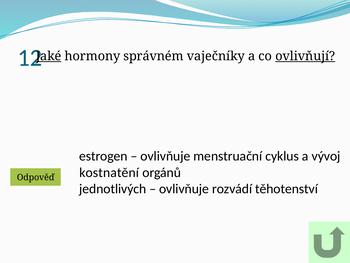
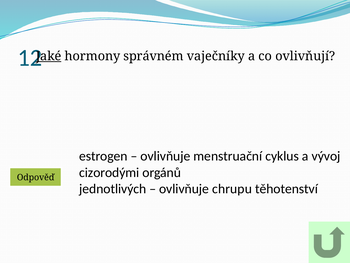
ovlivňují underline: present -> none (305, 56)
kostnatění: kostnatění -> cizorodými (109, 172)
rozvádí: rozvádí -> chrupu (232, 189)
